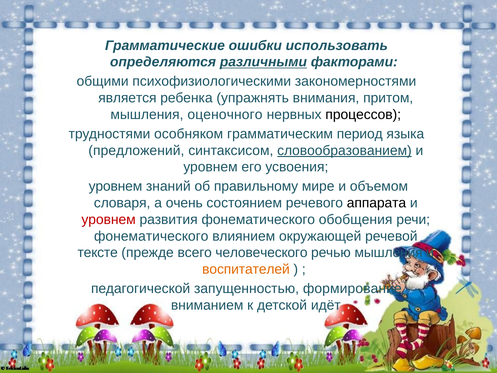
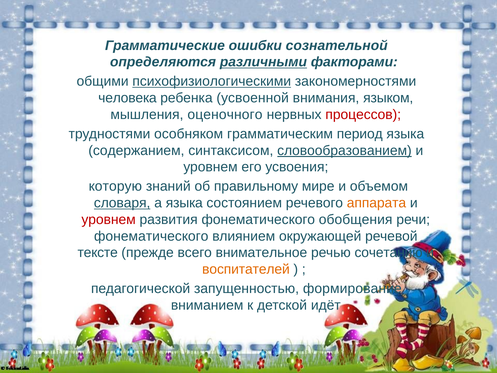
использовать: использовать -> сознательной (337, 45)
психофизиологическими underline: none -> present (212, 81)
является: является -> человека (127, 98)
упражнять: упражнять -> усвоенной (253, 98)
притом: притом -> языком (388, 98)
процессов colour: black -> red (363, 114)
предложений: предложений -> содержанием (136, 150)
уровнем: уровнем -> которую (115, 186)
словаря underline: none -> present (122, 203)
а очень: очень -> языка (184, 203)
аппарата colour: black -> orange (376, 203)
человеческого: человеческого -> внимательное (261, 253)
речью мышления: мышления -> сочетанию (389, 253)
